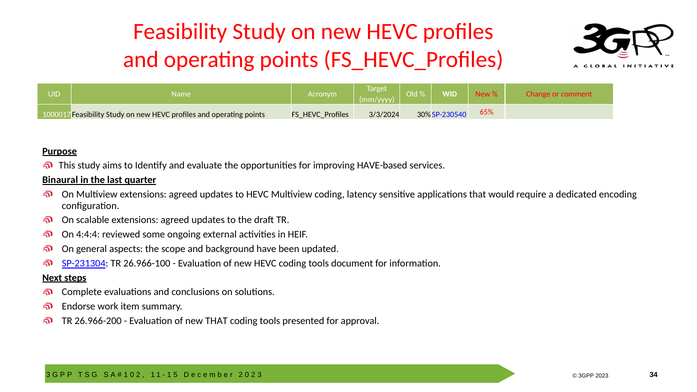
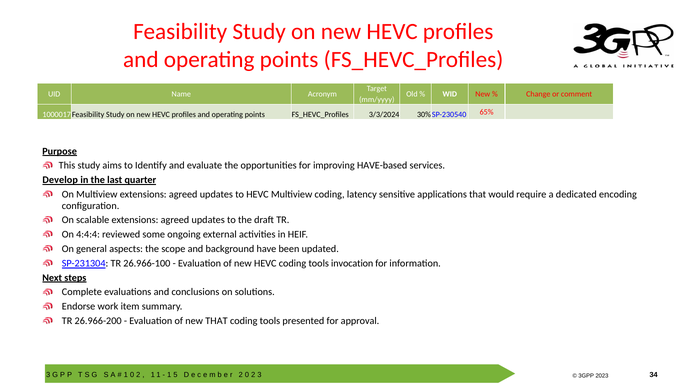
Binaural: Binaural -> Develop (60, 180)
document: document -> invocation (352, 263)
